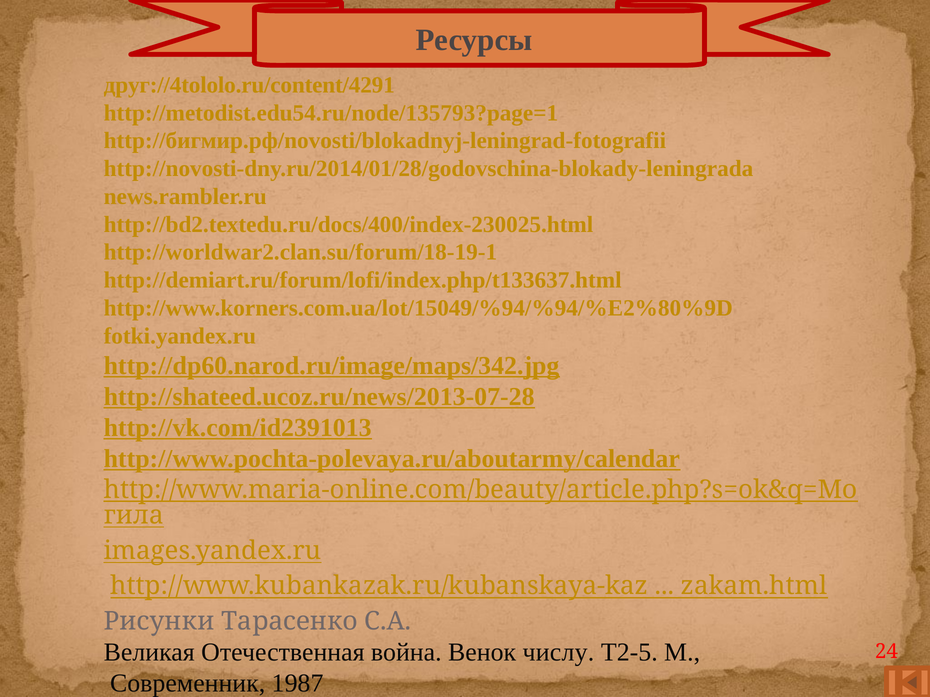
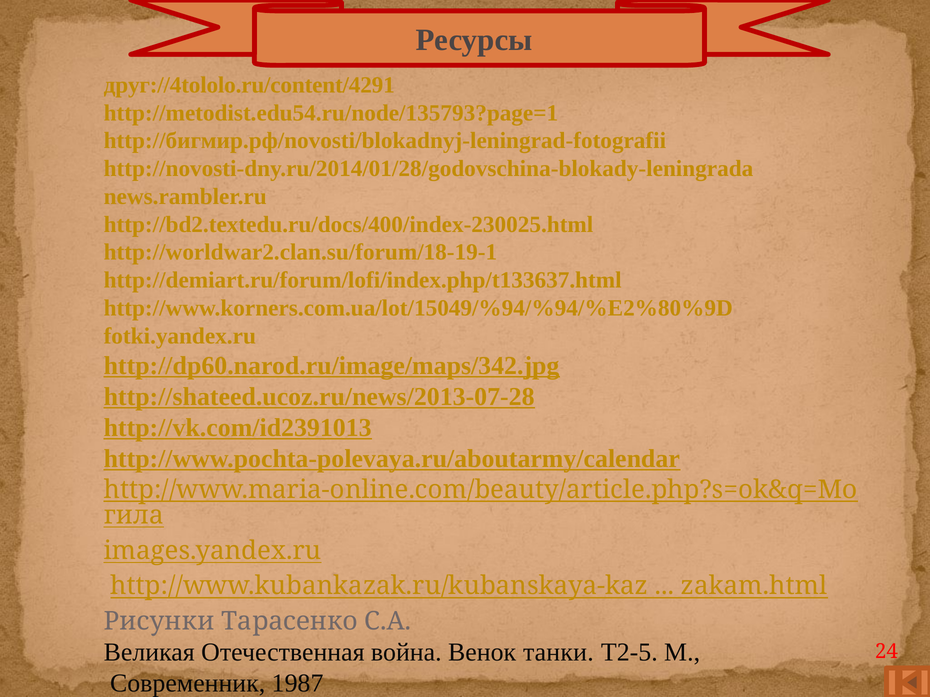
числу: числу -> танки (558, 653)
